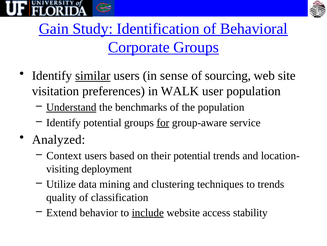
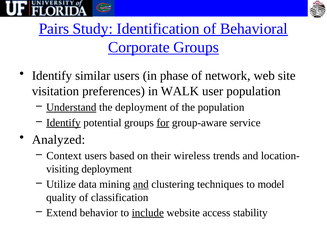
Gain: Gain -> Pairs (54, 29)
similar underline: present -> none (93, 76)
sense: sense -> phase (174, 76)
sourcing: sourcing -> network (228, 76)
the benchmarks: benchmarks -> deployment (141, 107)
Identify underline: none -> present (63, 122)
their potential: potential -> wireless (192, 155)
and underline: none -> present (141, 184)
to trends: trends -> model (271, 184)
